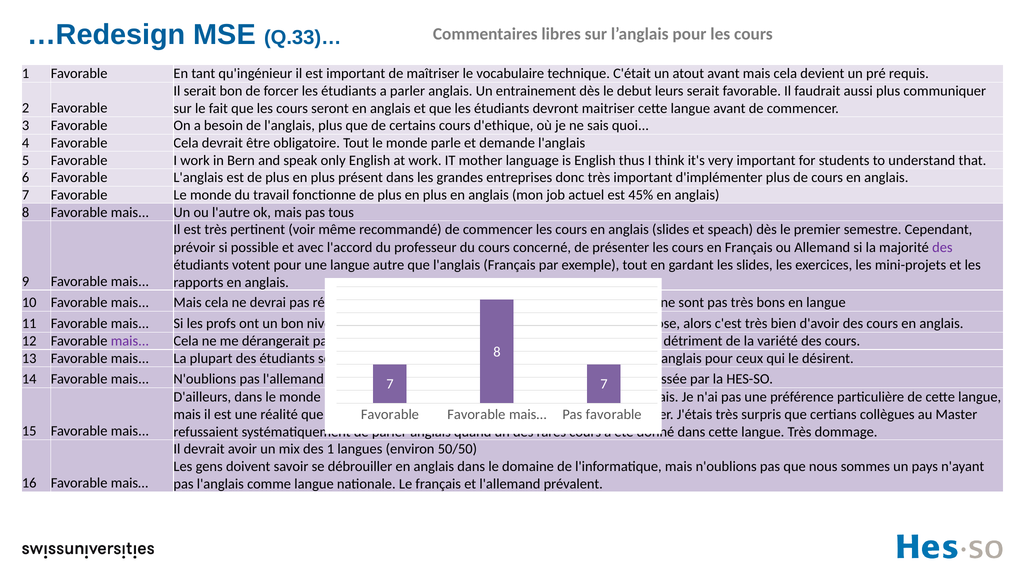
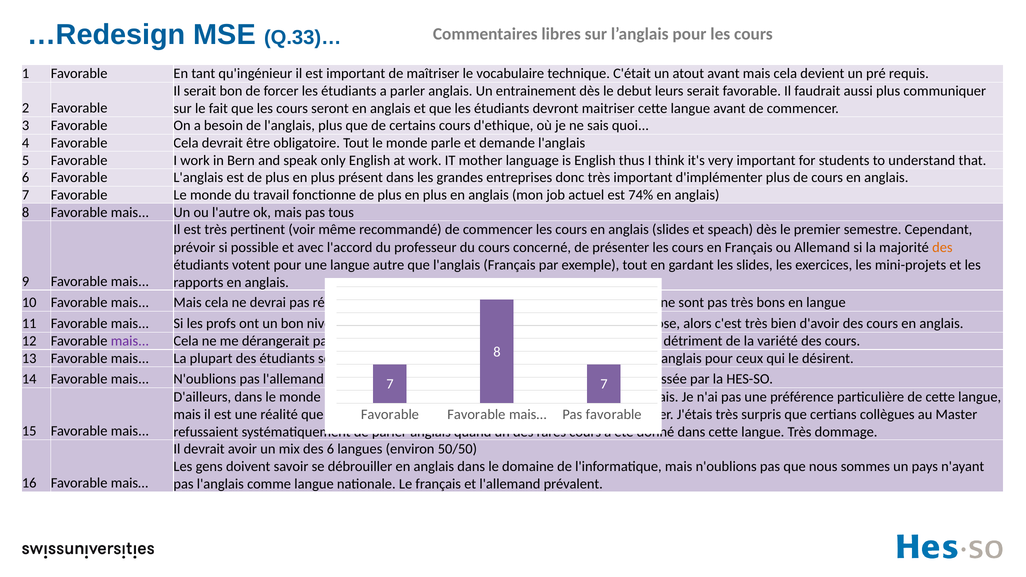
45%: 45% -> 74% (641, 195)
des colour: purple -> orange (942, 247)
des 1: 1 -> 6 (330, 449)
